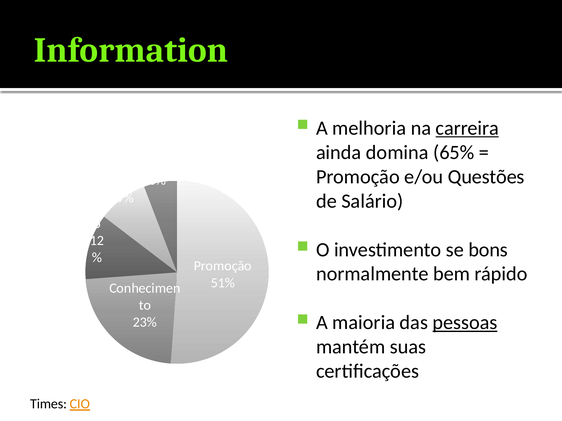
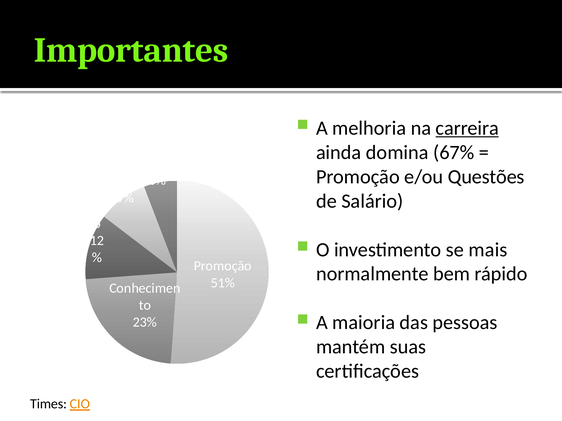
Information: Information -> Importantes (131, 50)
65%: 65% -> 67% (454, 153)
bons: bons -> mais (488, 250)
pessoas underline: present -> none (465, 323)
